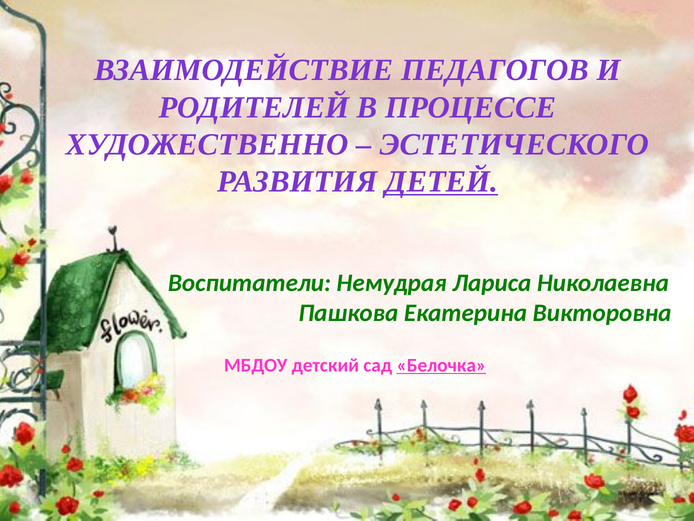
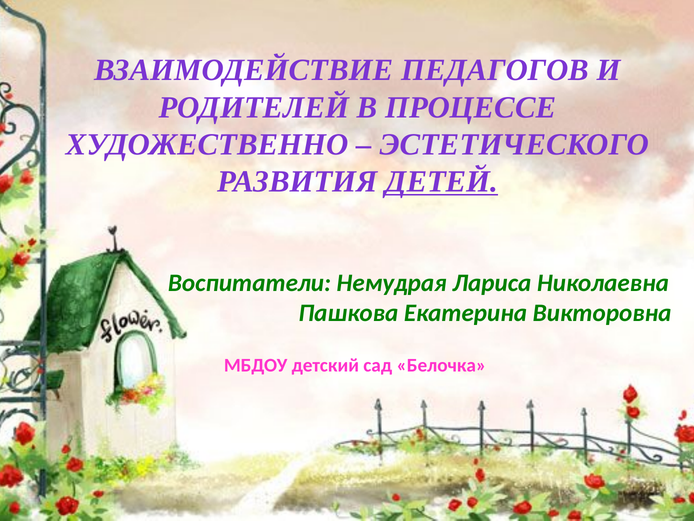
Белочка underline: present -> none (441, 365)
